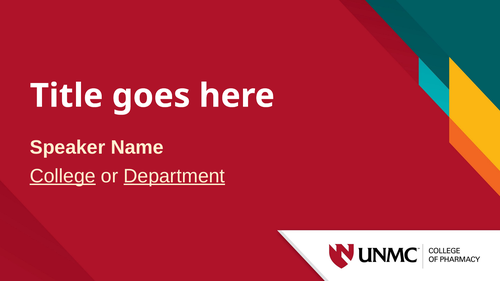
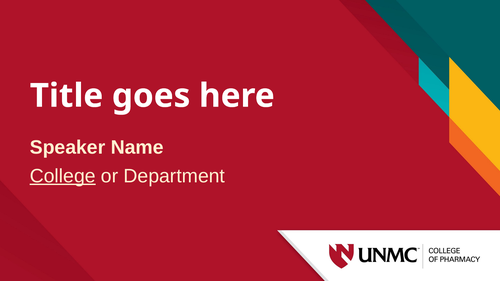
Department underline: present -> none (174, 176)
